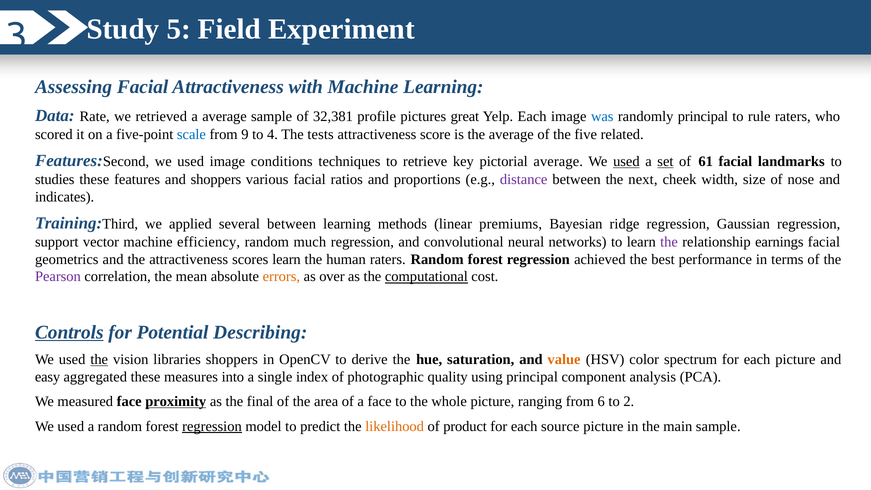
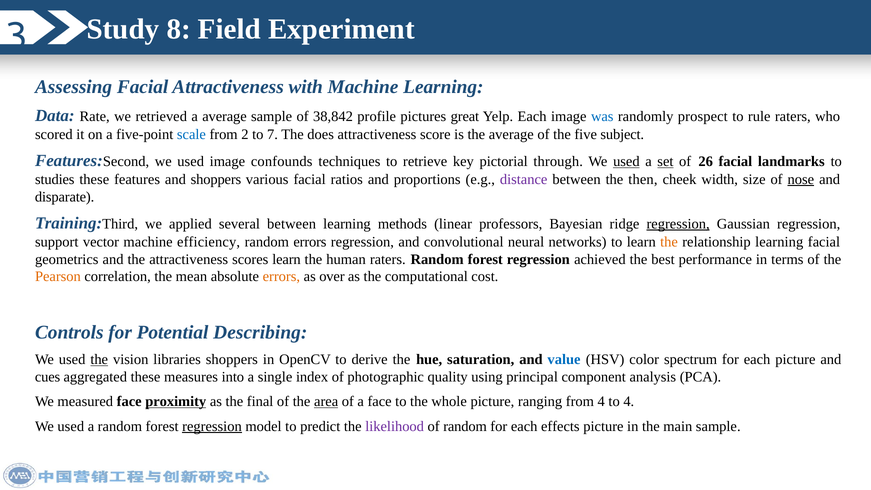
5: 5 -> 8 (179, 29)
32,381: 32,381 -> 38,842 (333, 116)
randomly principal: principal -> prospect (703, 116)
9: 9 -> 2 (245, 134)
4: 4 -> 7 (273, 134)
tests: tests -> does (321, 134)
related: related -> subject (622, 134)
conditions: conditions -> confounds (282, 161)
pictorial average: average -> through (558, 161)
61: 61 -> 26 (706, 161)
next: next -> then (643, 179)
nose underline: none -> present (801, 179)
indicates: indicates -> disparate (65, 197)
premiums: premiums -> professors (511, 224)
regression underline: none -> present (678, 224)
random much: much -> errors (310, 242)
the colour: purple -> orange (669, 242)
relationship earnings: earnings -> learning (779, 242)
Pearson colour: purple -> orange (58, 277)
computational underline: present -> none (426, 277)
Controls underline: present -> none (69, 332)
value colour: orange -> blue (564, 359)
easy: easy -> cues (48, 377)
area underline: none -> present (326, 402)
from 6: 6 -> 4 (601, 402)
to 2: 2 -> 4 (629, 402)
likelihood colour: orange -> purple (395, 426)
of product: product -> random (465, 426)
source: source -> effects (560, 426)
